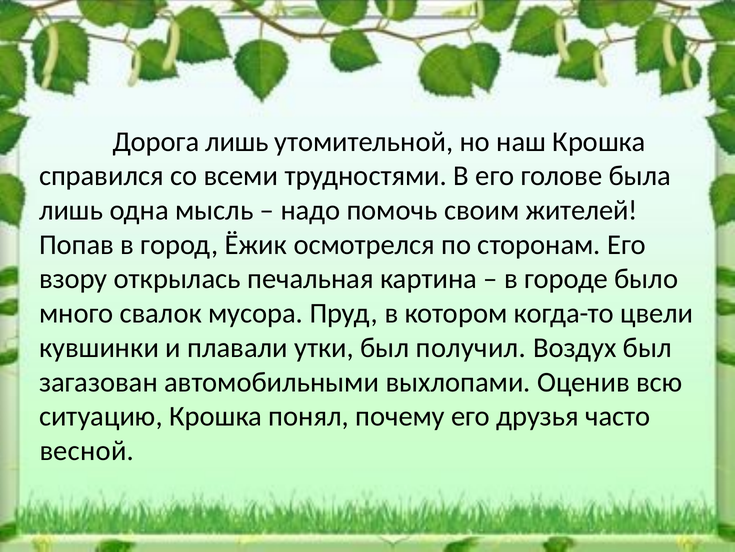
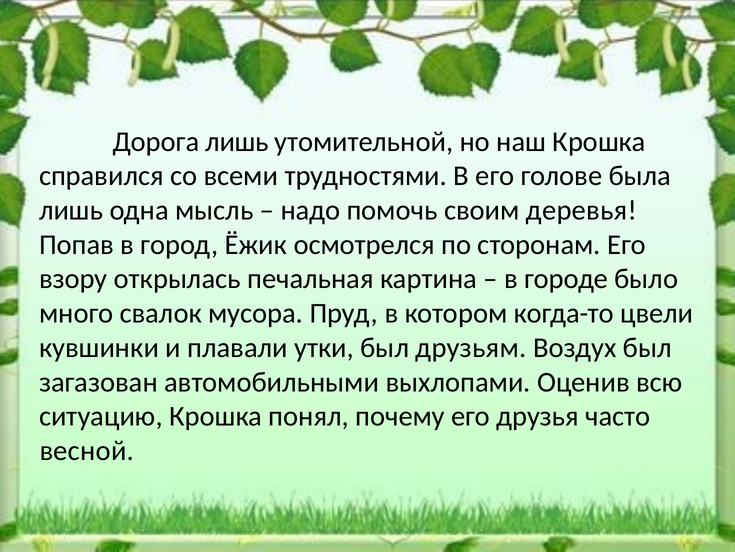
жителей: жителей -> деревья (581, 210)
получил: получил -> друзьям (471, 347)
